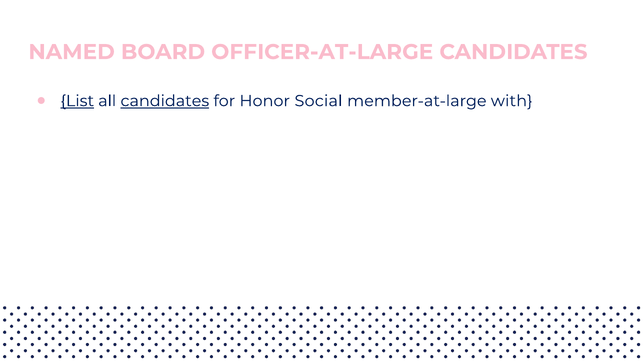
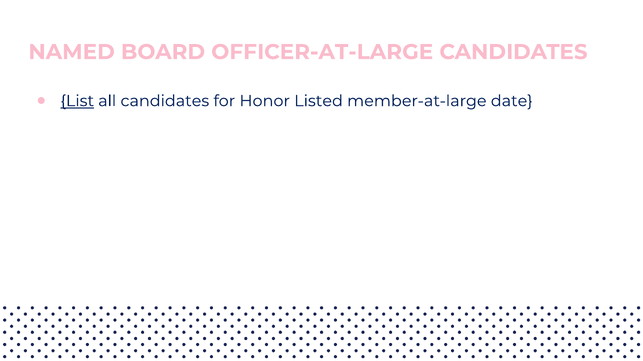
candidates underline: present -> none (165, 101)
Social: Social -> Listed (319, 101)
with: with -> date (512, 101)
